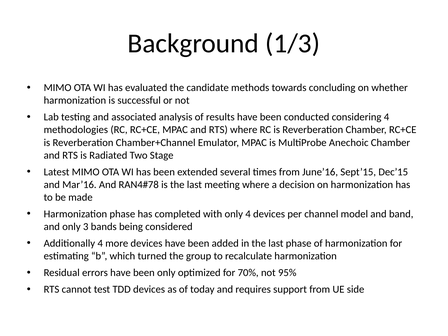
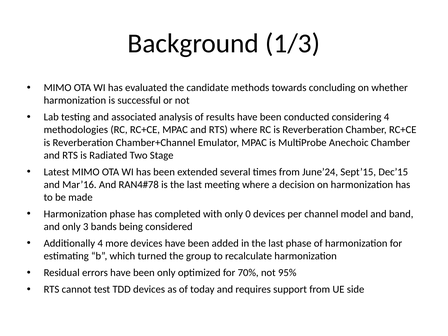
June’16: June’16 -> June’24 (320, 172)
only 4: 4 -> 0 (248, 214)
